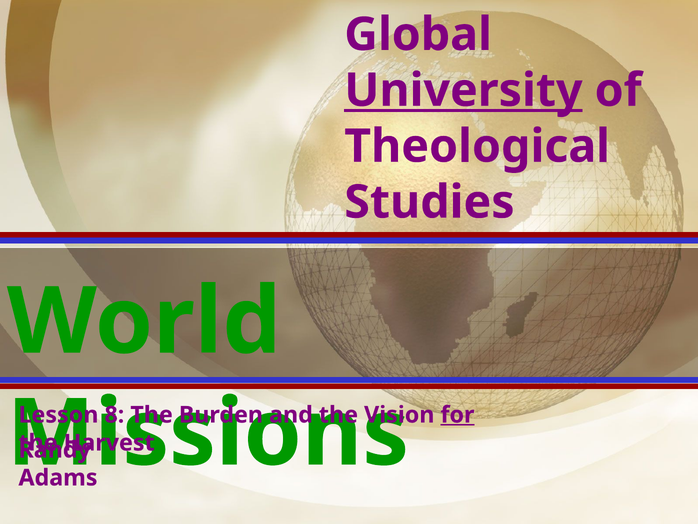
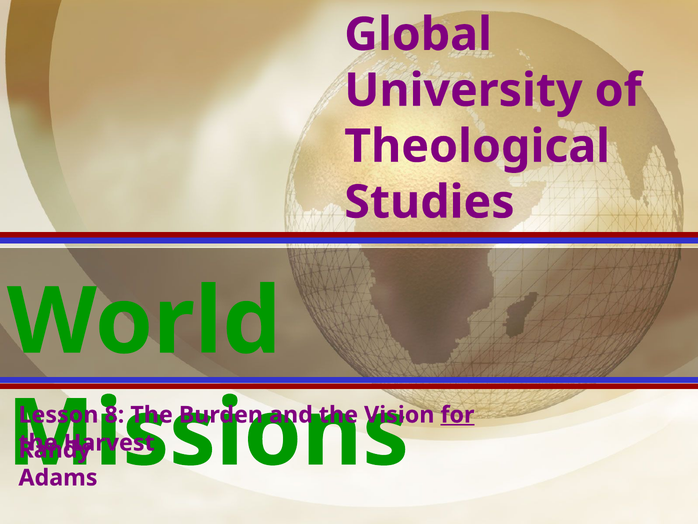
University underline: present -> none (463, 90)
